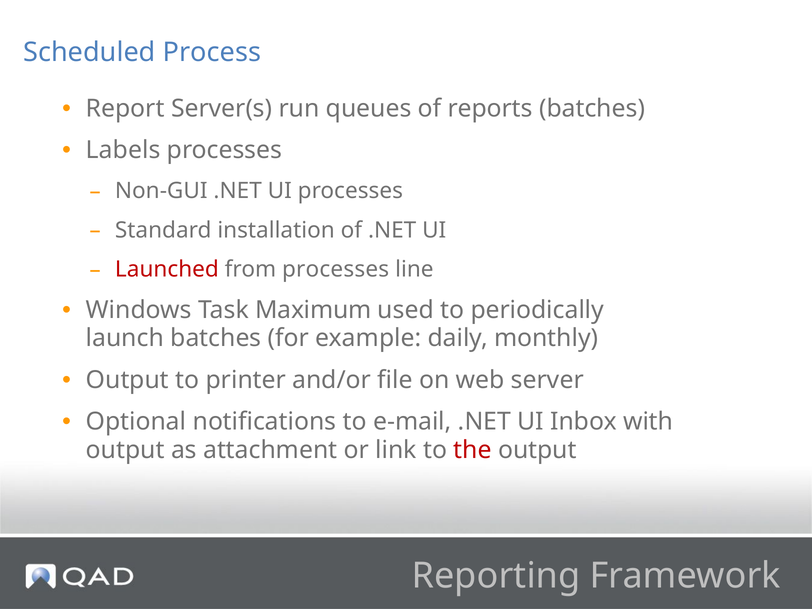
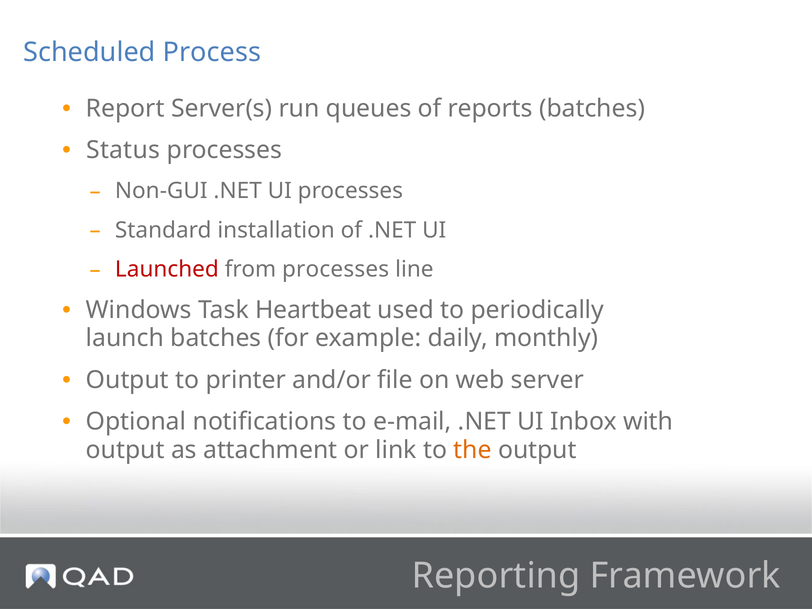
Labels: Labels -> Status (123, 150)
Maximum: Maximum -> Heartbeat (313, 310)
the colour: red -> orange (473, 450)
